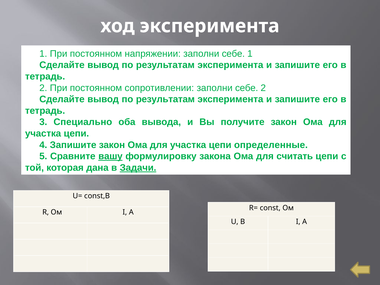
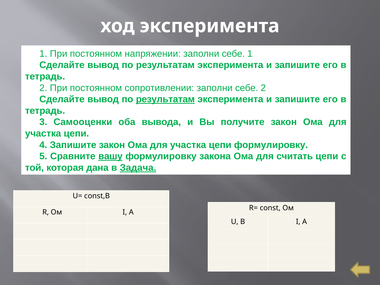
результатам underline: none -> present (165, 99)
Специально: Специально -> Самооценки (83, 122)
цепи определенные: определенные -> формулировку (271, 145)
Задачи: Задачи -> Задача (138, 168)
